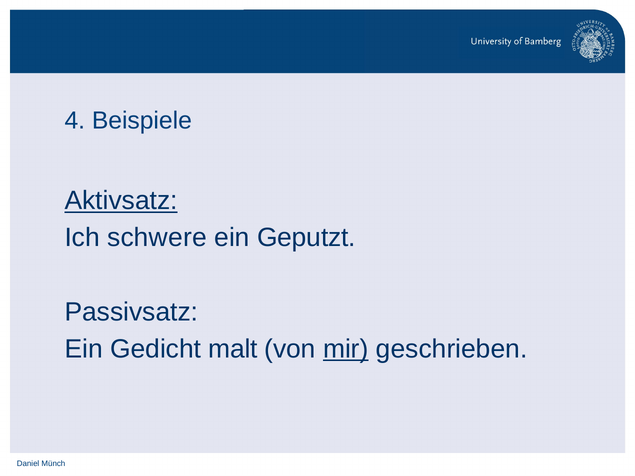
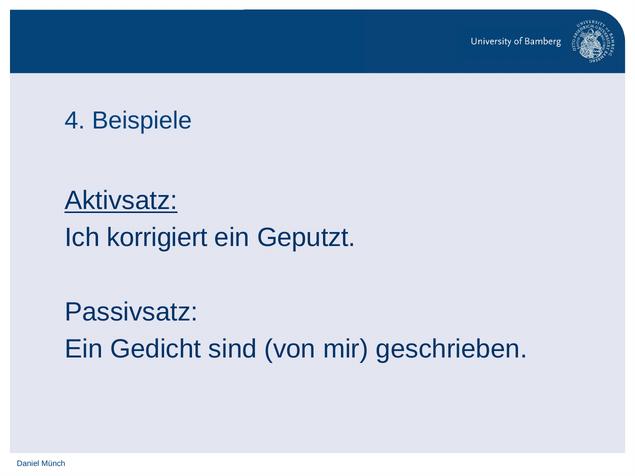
schwere: schwere -> korrigiert (157, 238)
malt: malt -> sind (233, 349)
mir underline: present -> none (346, 349)
